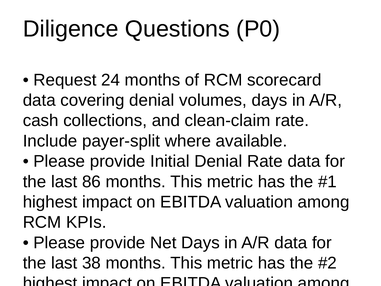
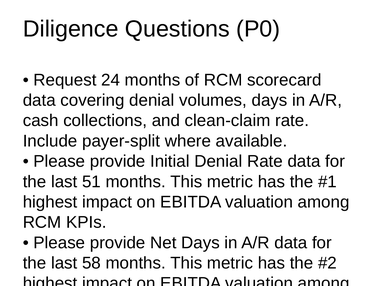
86: 86 -> 51 (92, 182)
38: 38 -> 58 (92, 263)
